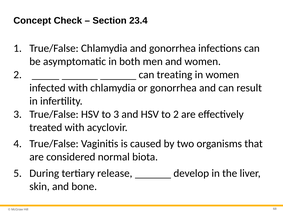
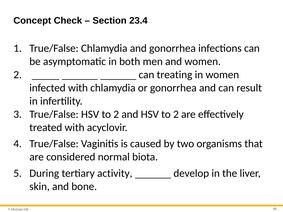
True/False HSV to 3: 3 -> 2 (116, 114)
release: release -> activity (115, 174)
